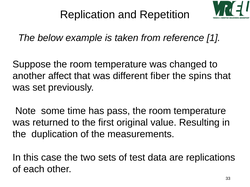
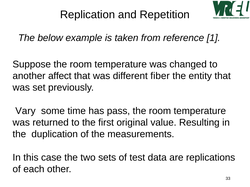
spins: spins -> entity (200, 76)
Note: Note -> Vary (25, 111)
